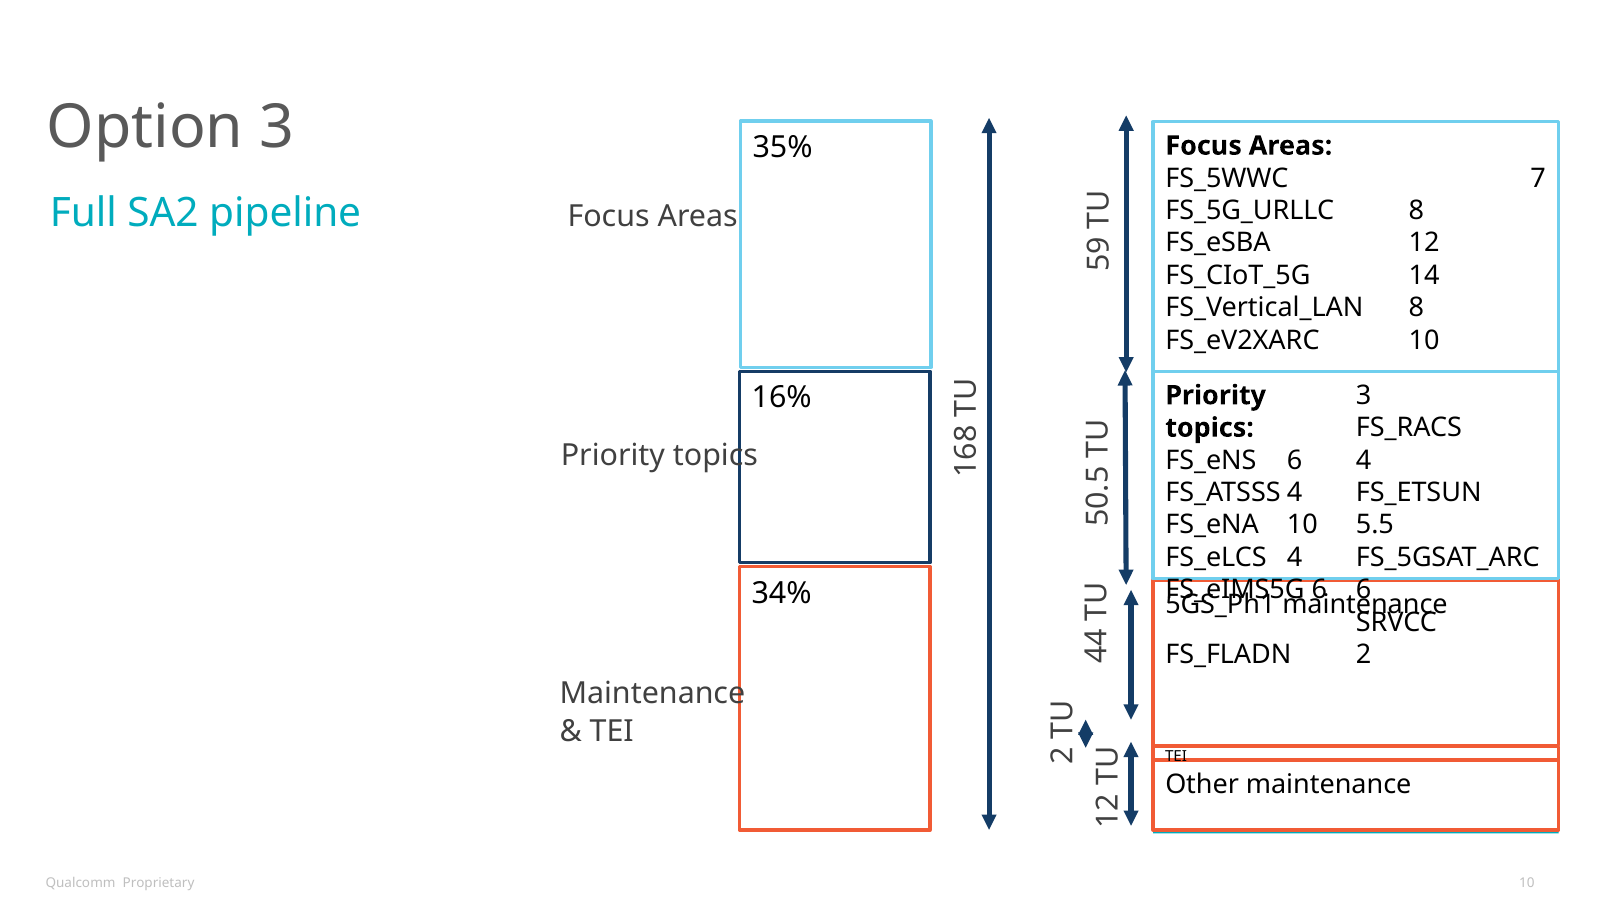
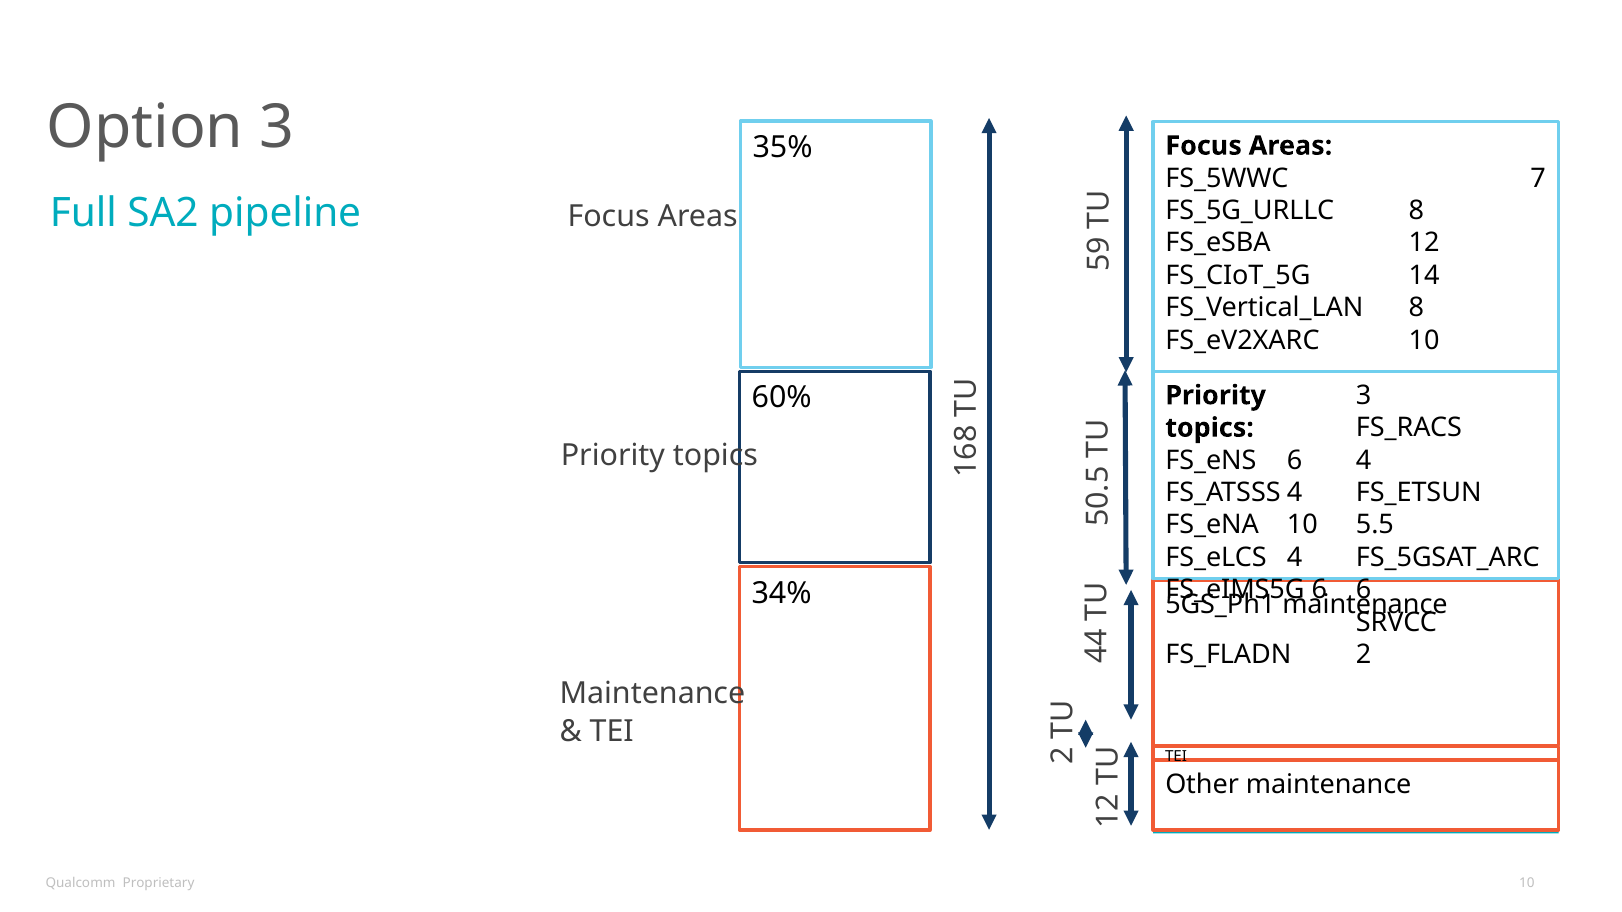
16%: 16% -> 60% (782, 398)
